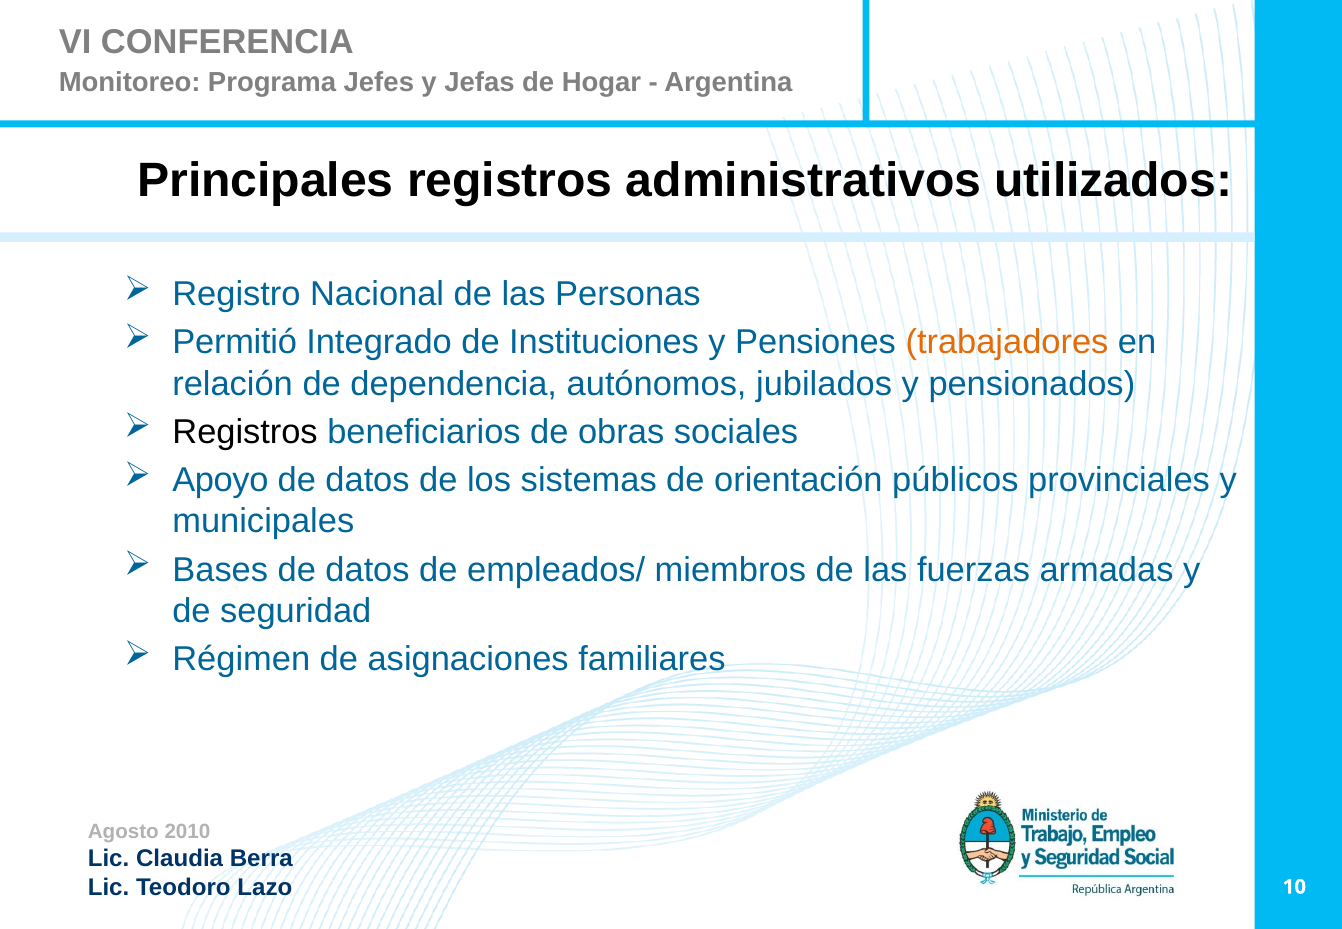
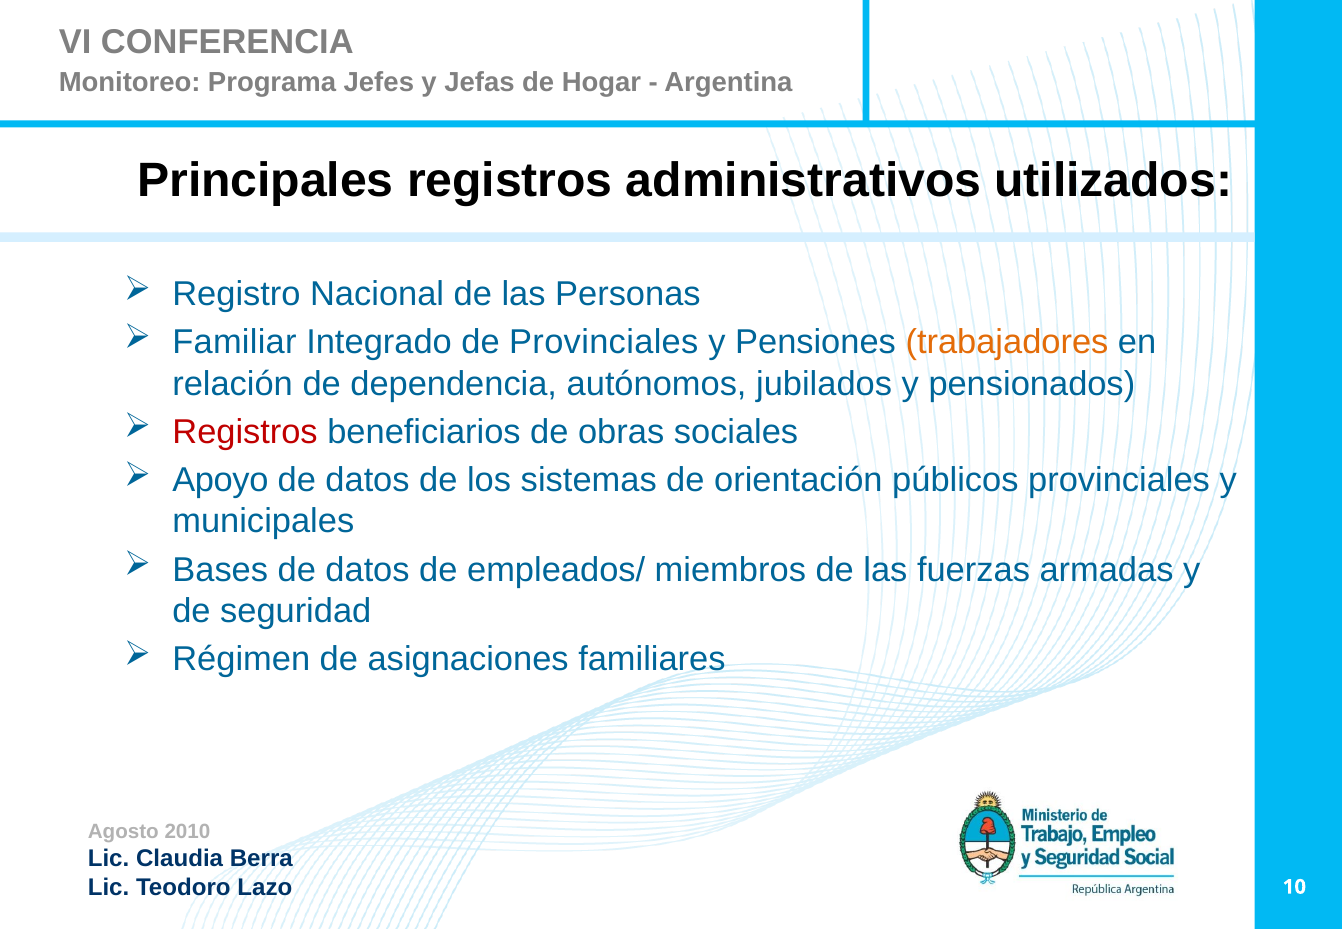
Permitió: Permitió -> Familiar (234, 343)
de Instituciones: Instituciones -> Provinciales (604, 343)
Registros colour: black -> red (245, 432)
